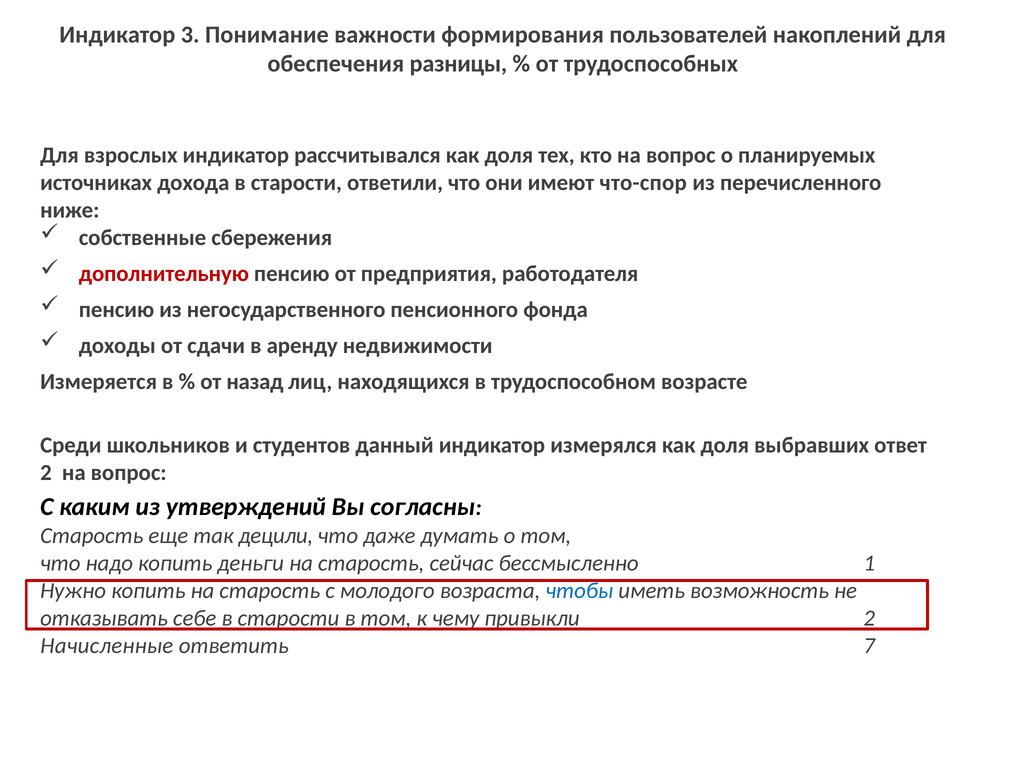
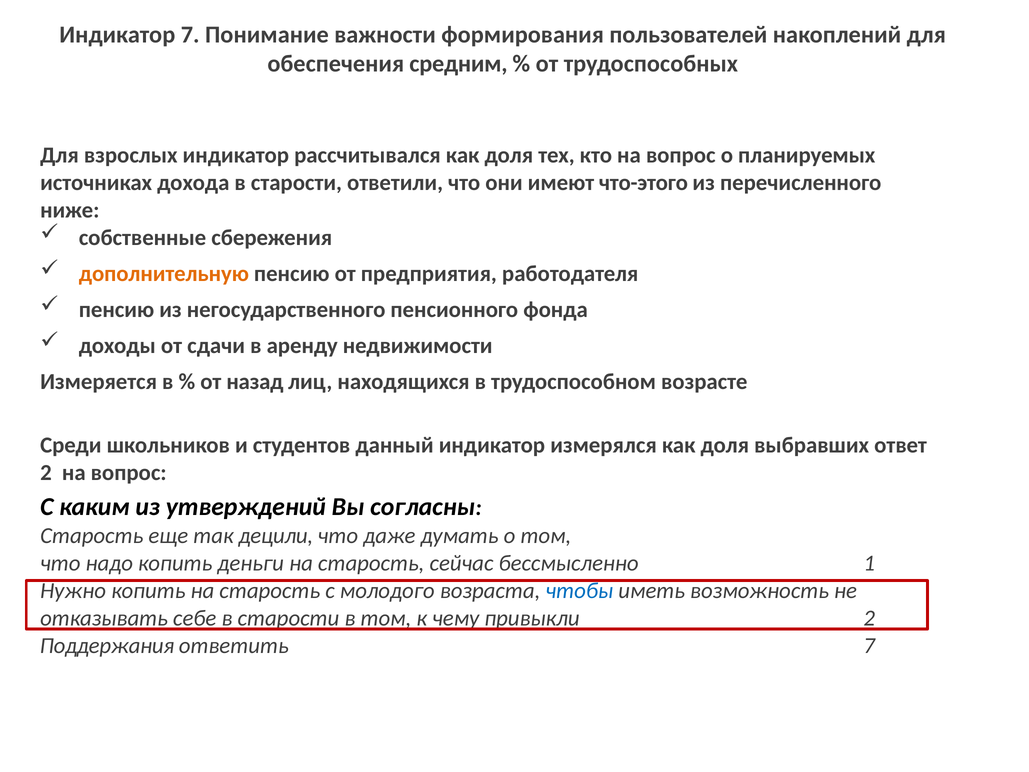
Индикатор 3: 3 -> 7 (190, 35)
разницы: разницы -> средним (458, 64)
что-спор: что-спор -> что-этого (643, 183)
дополнительную colour: red -> orange (164, 273)
Начисленные: Начисленные -> Поддержания (107, 645)
